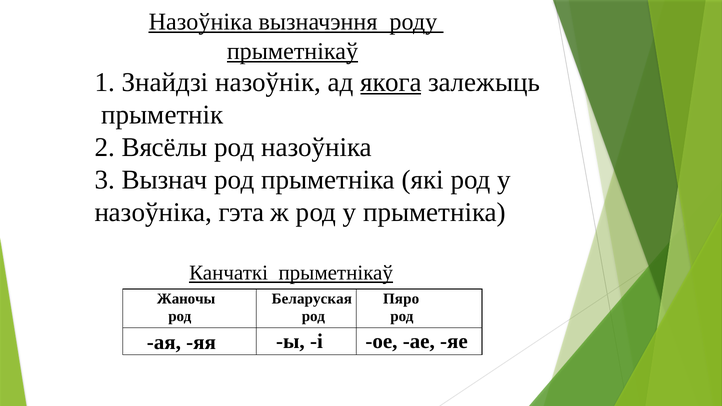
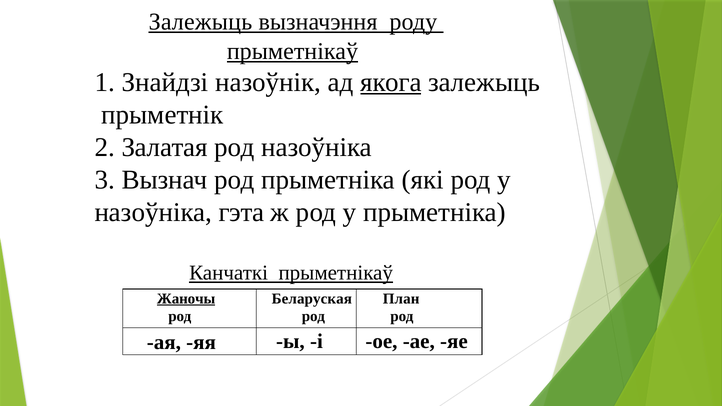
Назоўніка: Назоўніка -> Залежыць (200, 22)
Вясёлы: Вясёлы -> Залатая (165, 147)
Жаночы underline: none -> present (186, 299)
Пяро: Пяро -> План (401, 299)
